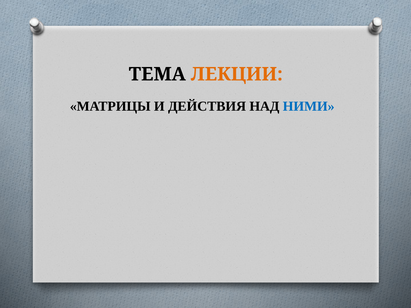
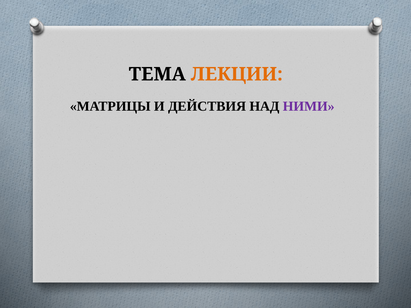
НИМИ colour: blue -> purple (309, 106)
